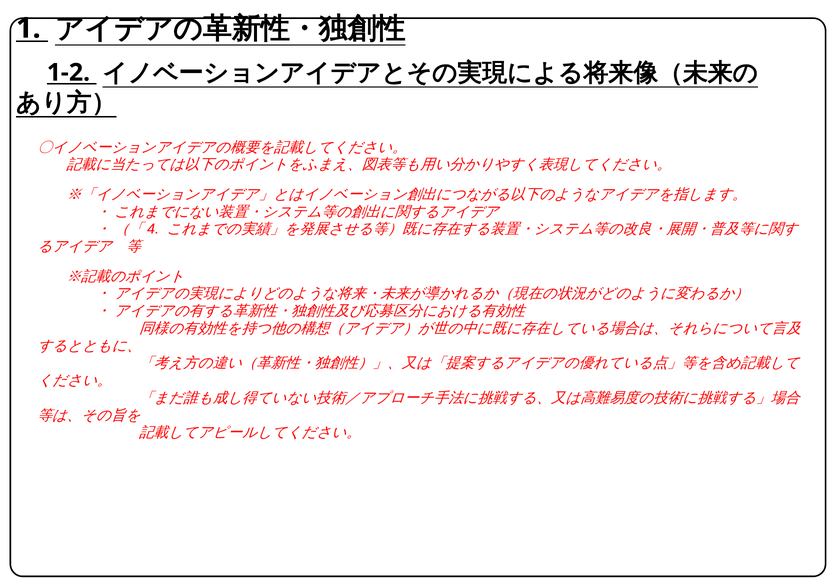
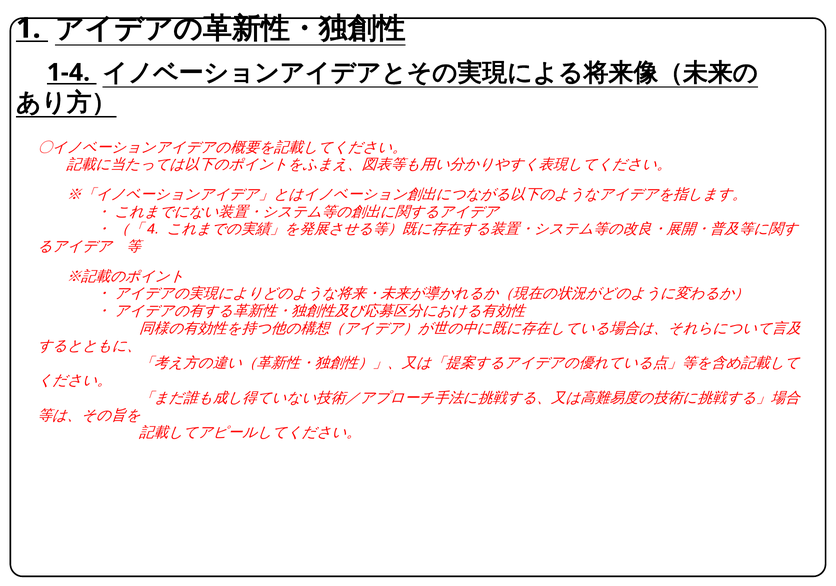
1-2: 1-2 -> 1-4 (68, 73)
